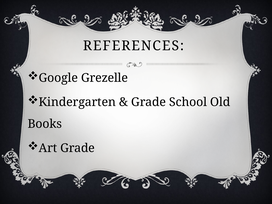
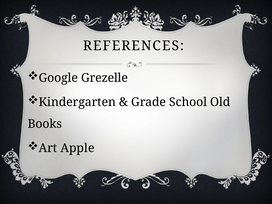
Art Grade: Grade -> Apple (77, 148)
